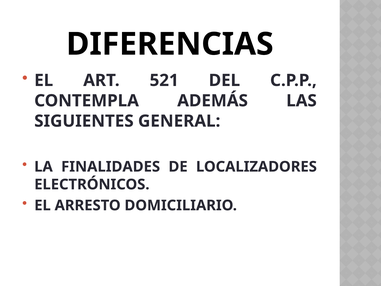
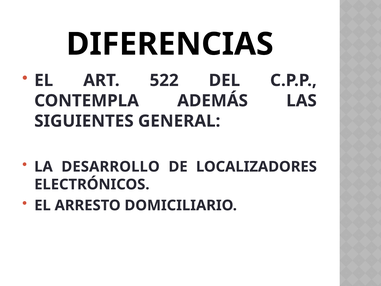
521: 521 -> 522 (164, 80)
FINALIDADES: FINALIDADES -> DESARROLLO (111, 167)
